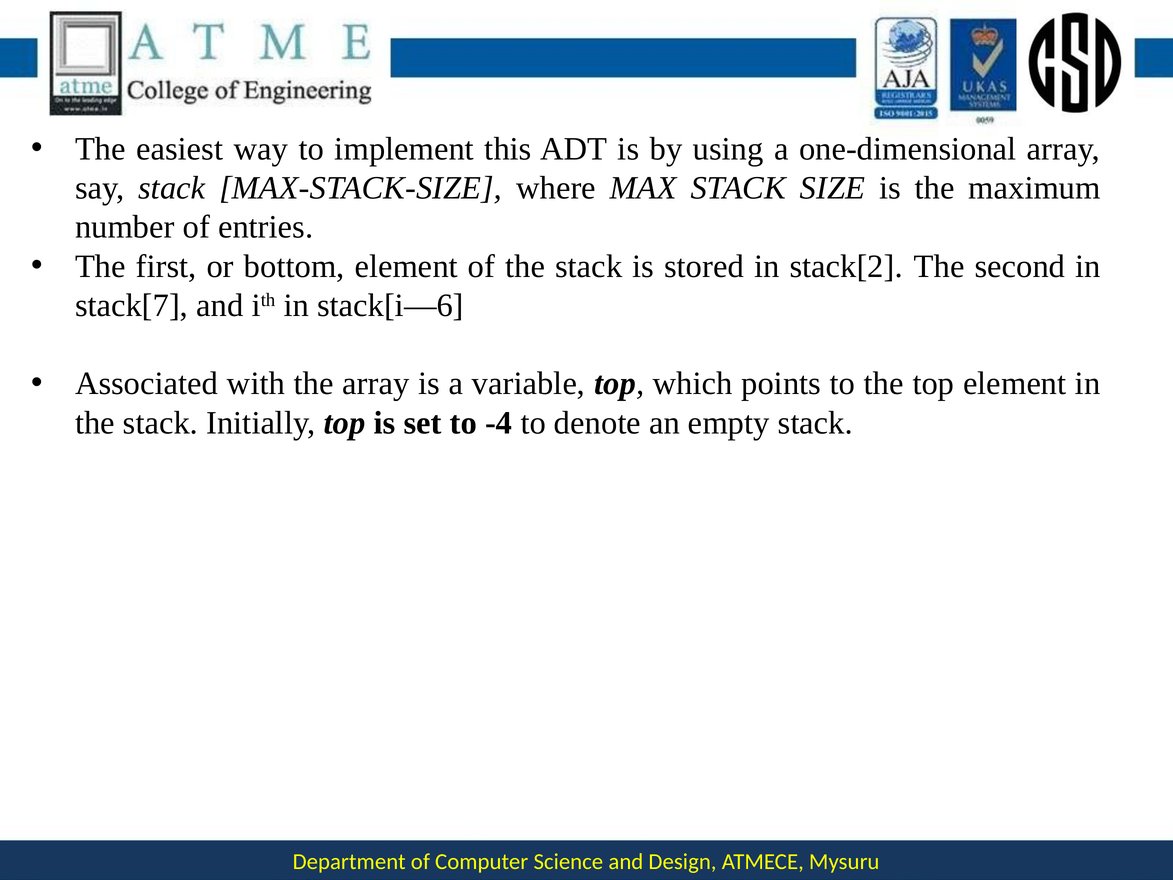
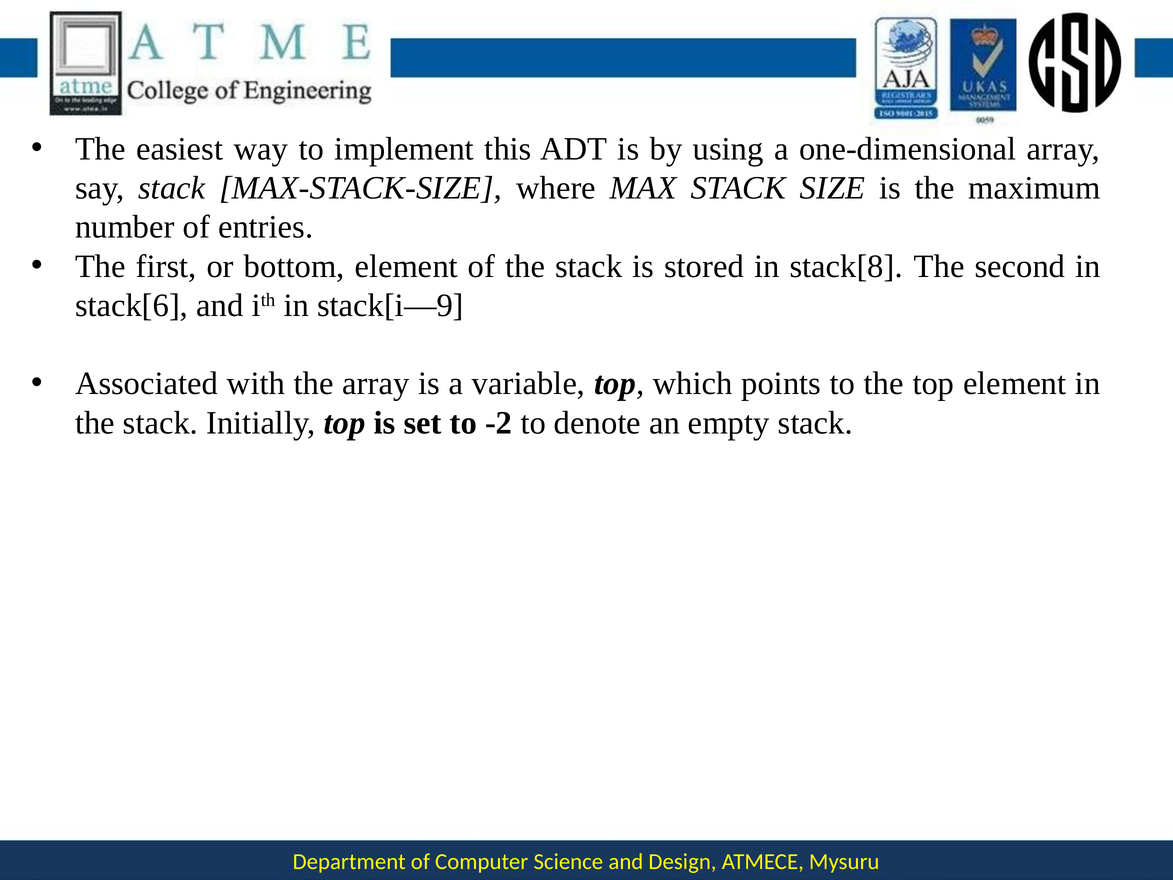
stack[2: stack[2 -> stack[8 (846, 266)
stack[7: stack[7 -> stack[6 (132, 305)
stack[i—6: stack[i—6 -> stack[i—9 (390, 305)
-4: -4 -> -2 (499, 423)
